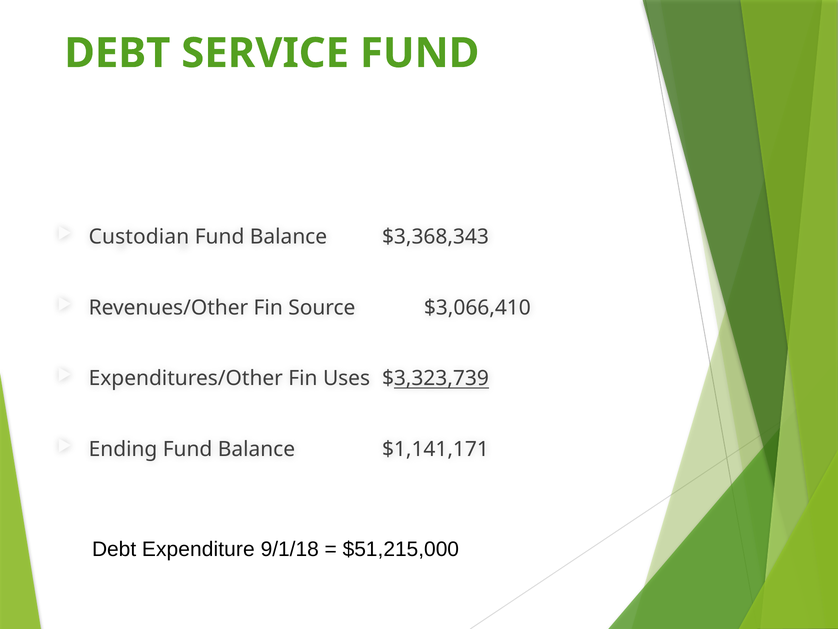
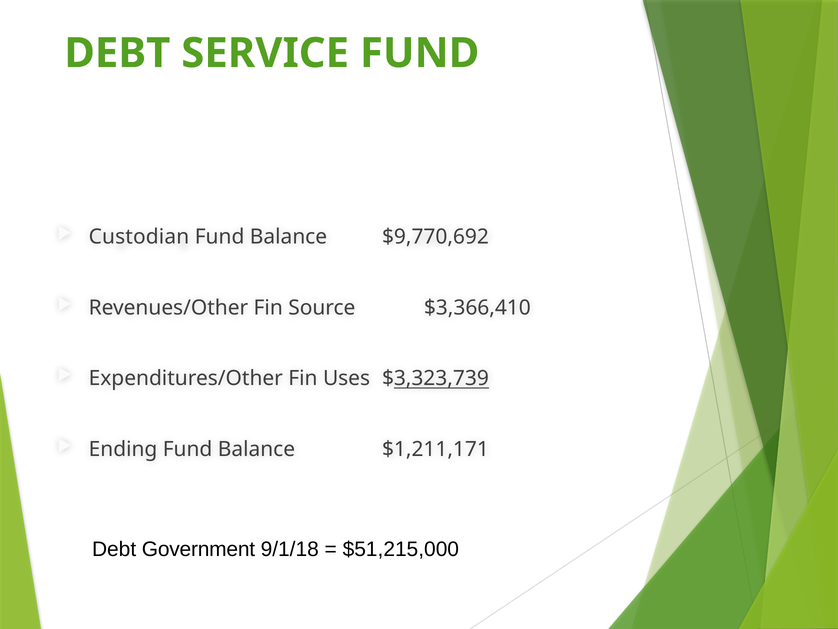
$3,368,343: $3,368,343 -> $9,770,692 (435, 237)
$3,066,410: $3,066,410 -> $3,366,410 (477, 307)
$1,141,171: $1,141,171 -> $1,211,171 (435, 449)
Expenditure: Expenditure -> Government (198, 549)
